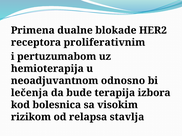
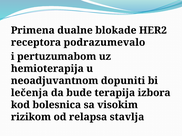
proliferativnim: proliferativnim -> podrazumevalo (104, 43)
odnosno: odnosno -> dopuniti (123, 81)
